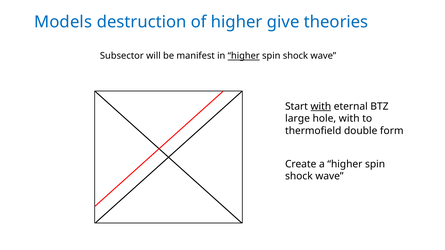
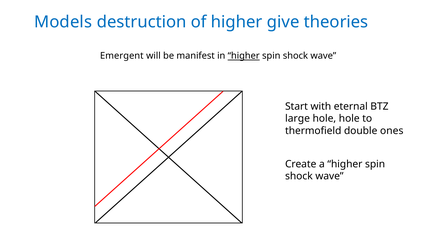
Subsector: Subsector -> Emergent (122, 56)
with underline: present -> none (321, 107)
hole with: with -> hole (349, 119)
form: form -> ones (392, 131)
